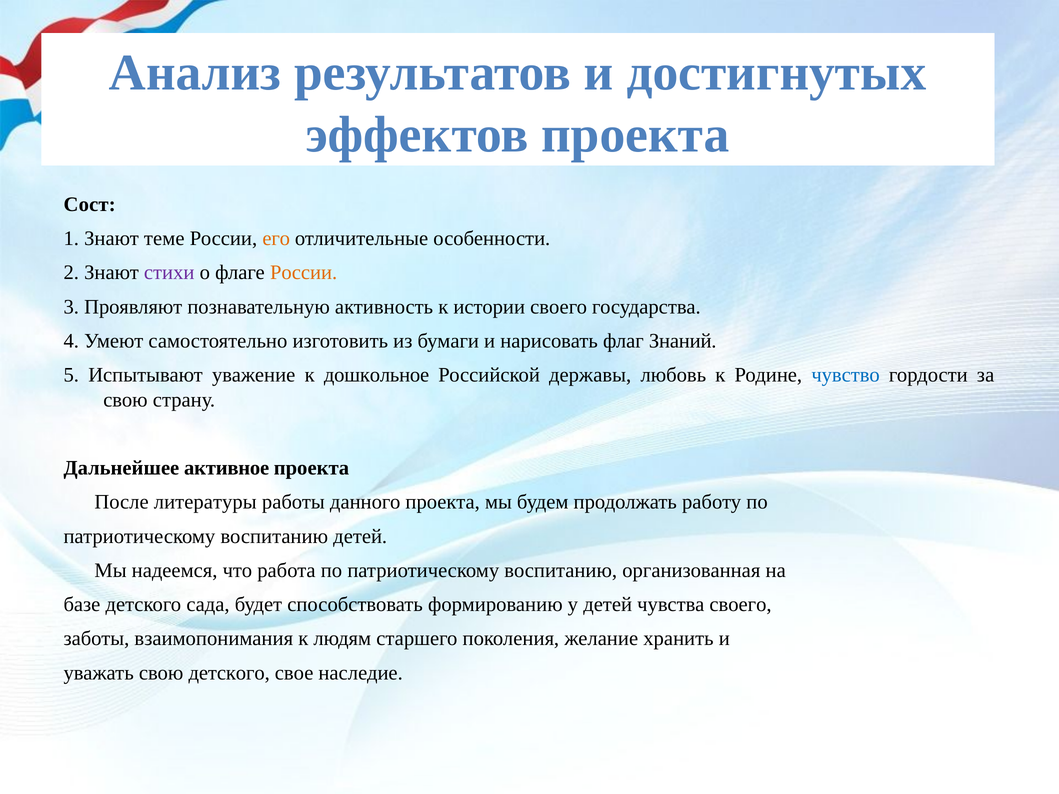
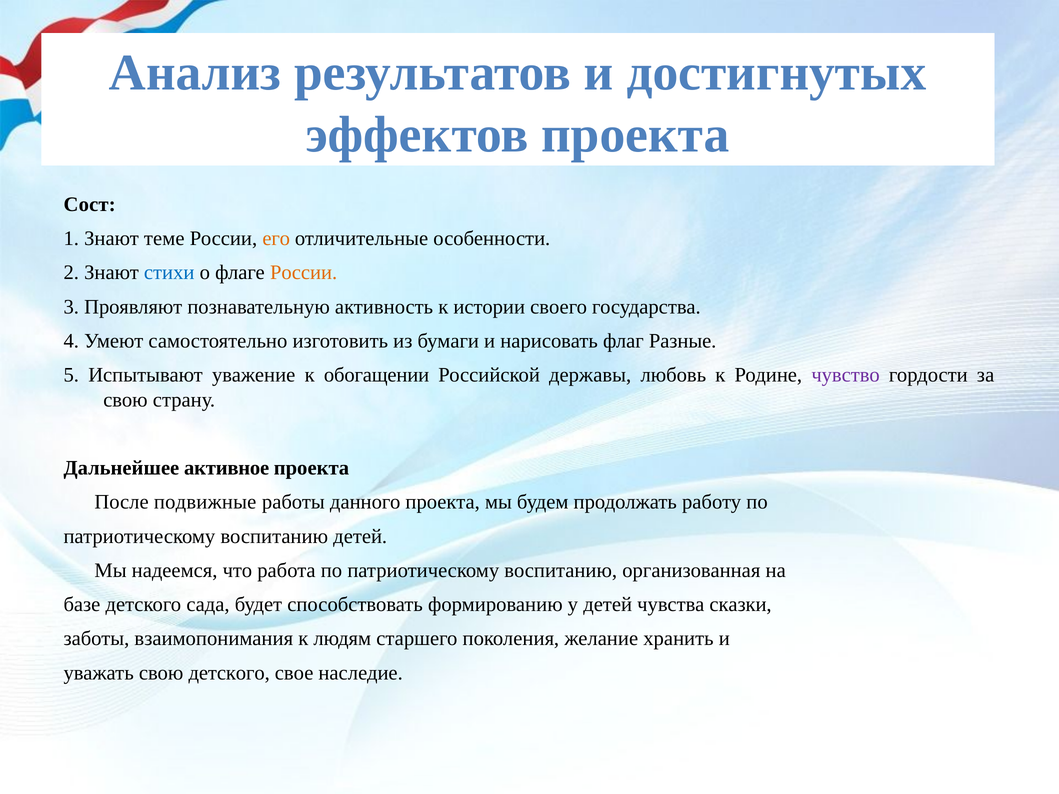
стихи colour: purple -> blue (169, 273)
Знаний: Знаний -> Разные (683, 341)
дошкольное: дошкольное -> обогащении (377, 375)
чувство colour: blue -> purple (846, 375)
литературы: литературы -> подвижные (205, 502)
чувства своего: своего -> сказки (741, 605)
